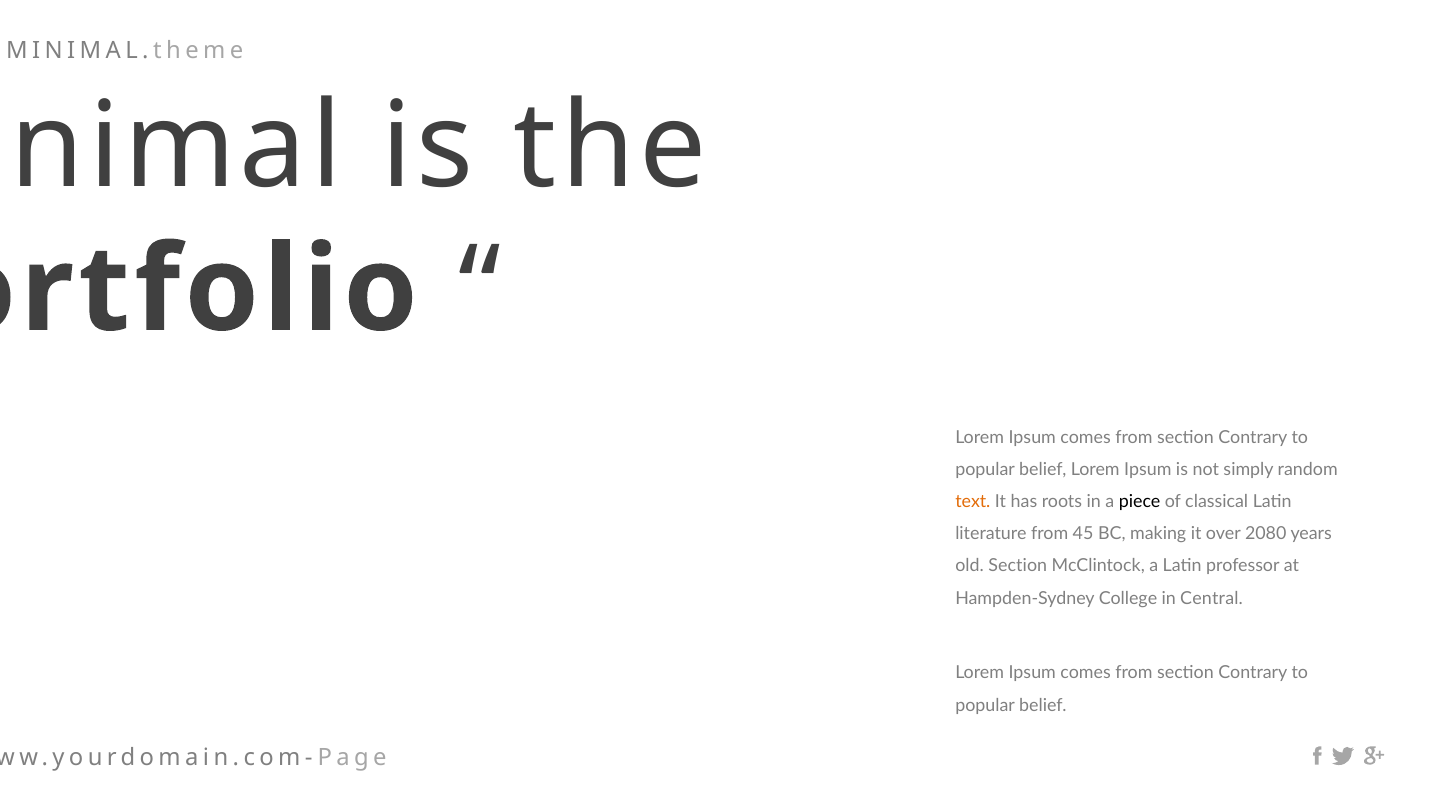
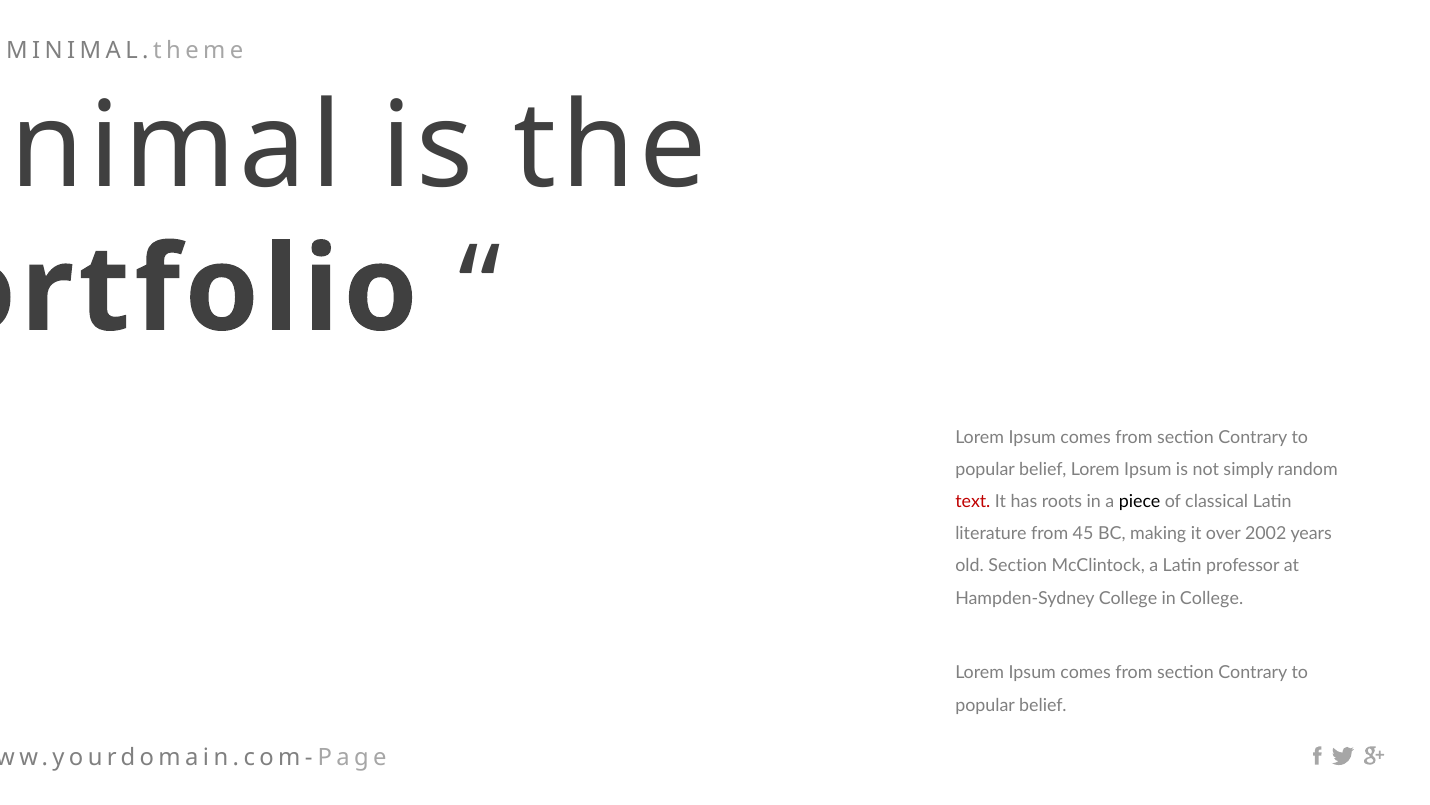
text colour: orange -> red (973, 501)
2080: 2080 -> 2002 (1266, 533)
in Central: Central -> College (1212, 598)
